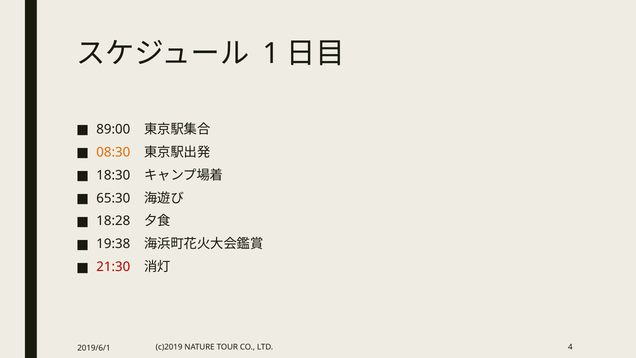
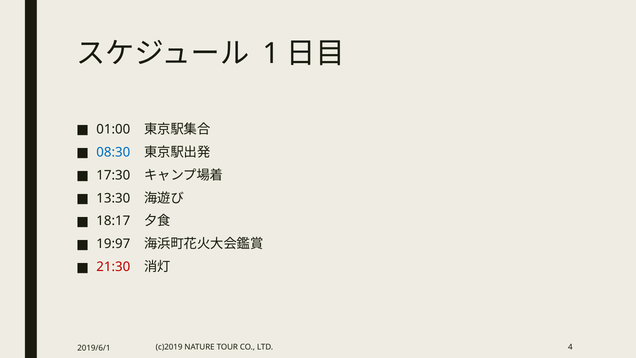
89:00: 89:00 -> 01:00 (113, 129)
08:30 colour: orange -> blue (113, 152)
18:30: 18:30 -> 17:30 (113, 175)
65:30: 65:30 -> 13:30 (113, 198)
18:28: 18:28 -> 18:17 (113, 221)
19:38: 19:38 -> 19:97 (113, 244)
